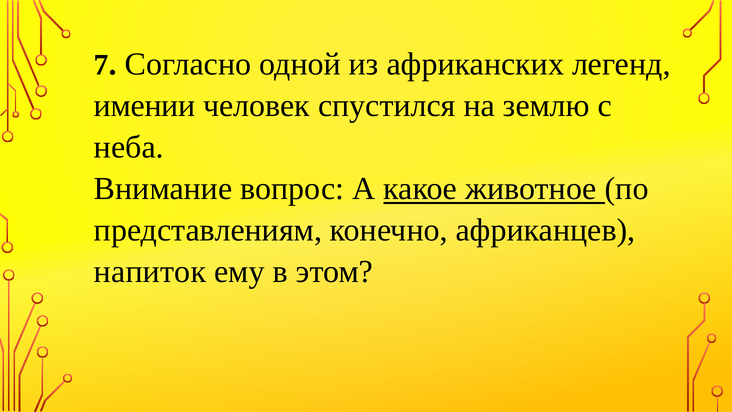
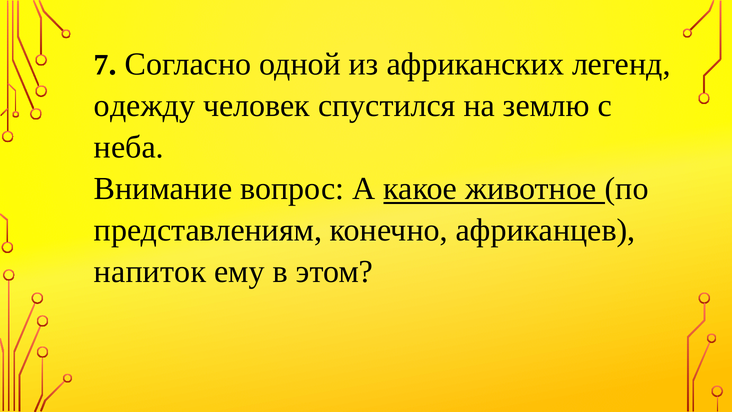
имении: имении -> одежду (145, 106)
